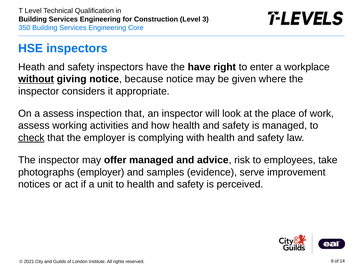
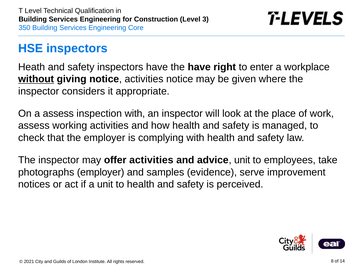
notice because: because -> activities (144, 79)
inspection that: that -> with (135, 113)
check underline: present -> none (31, 137)
offer managed: managed -> activities (151, 160)
advice risk: risk -> unit (242, 160)
